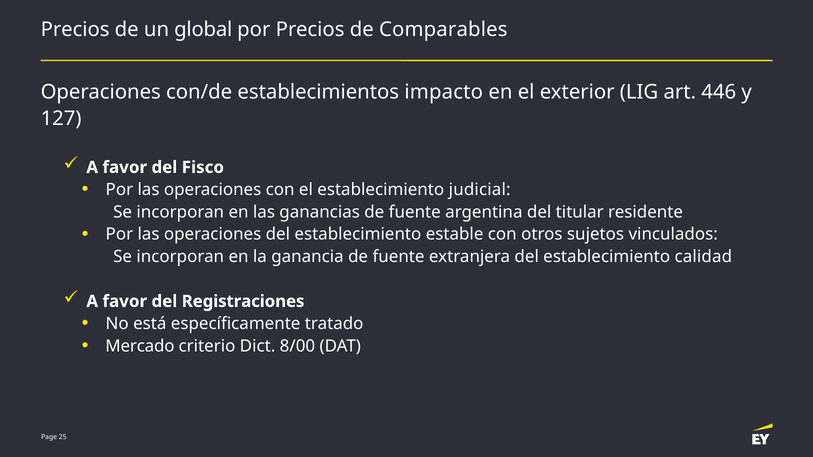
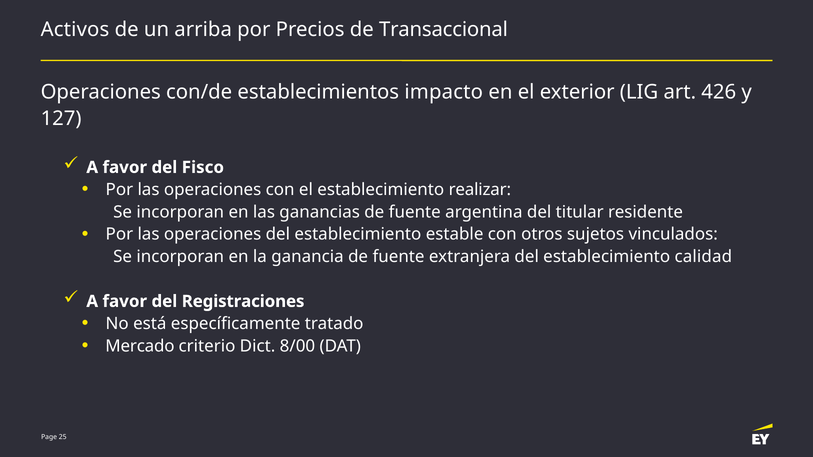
Precios: Precios -> Activos (75, 29)
global: global -> arriba (203, 29)
Comparables: Comparables -> Transaccional (443, 29)
446: 446 -> 426 (719, 92)
judicial: judicial -> realizar (480, 190)
